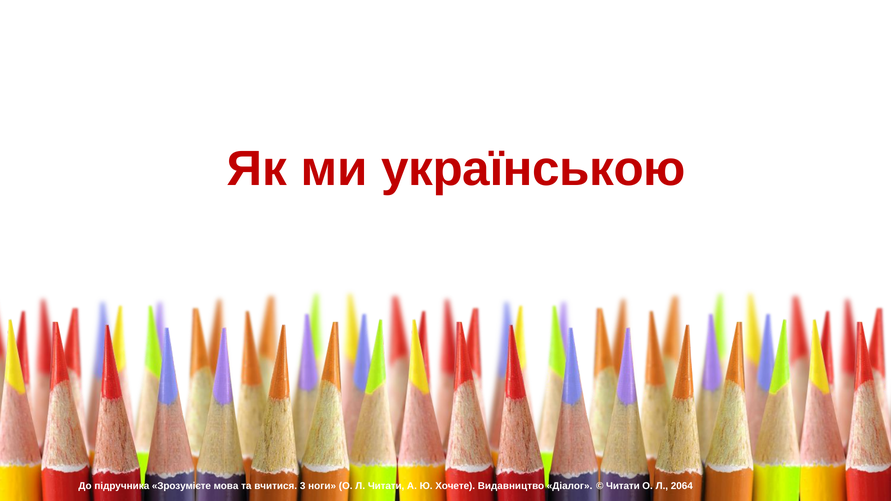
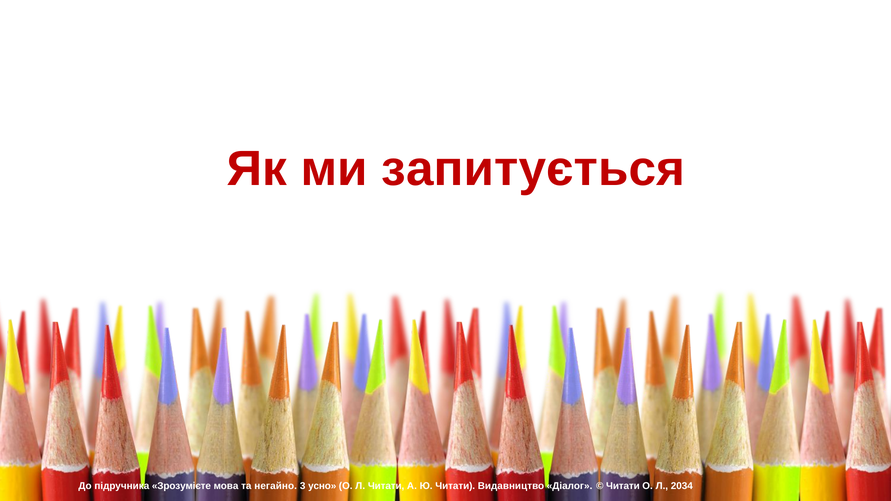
українською: українською -> запитується (533, 169)
вчитися: вчитися -> негайно (276, 486)
ноги: ноги -> усно (322, 486)
Ю Хочете: Хочете -> Читати (455, 486)
2064: 2064 -> 2034 (682, 486)
